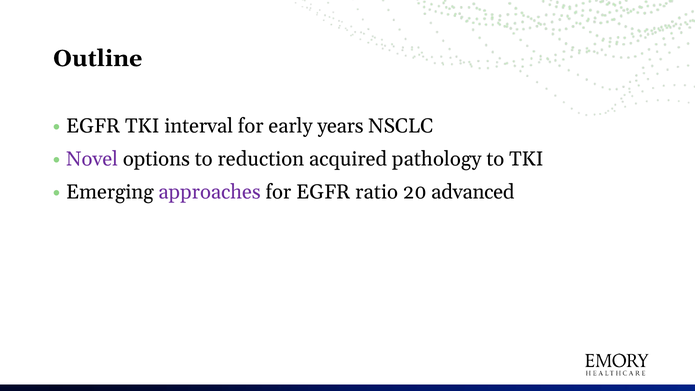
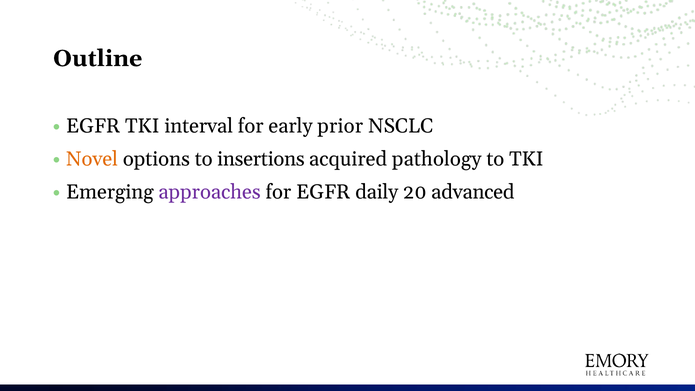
years: years -> prior (340, 126)
Novel colour: purple -> orange (92, 159)
reduction: reduction -> insertions (261, 159)
ratio: ratio -> daily (377, 192)
